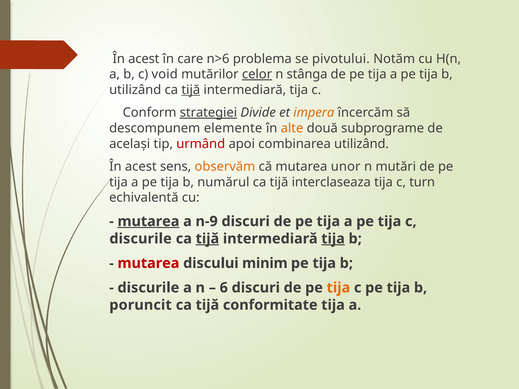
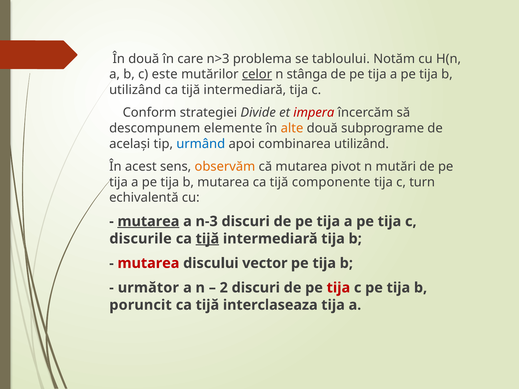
acest: acest -> două (144, 59)
n>6: n>6 -> n>3 (218, 59)
pivotului: pivotului -> tabloului (341, 59)
void: void -> este (165, 74)
tijă underline: present -> none (191, 90)
strategiei underline: present -> none (208, 113)
impera colour: orange -> red (314, 113)
urmând colour: red -> blue (201, 144)
unor: unor -> pivot (346, 167)
b numărul: numărul -> mutarea (223, 182)
interclaseaza: interclaseaza -> componente (331, 182)
n-9: n-9 -> n-3 (207, 222)
tija underline: present -> none (333, 239)
minim: minim -> vector (265, 263)
discurile: discurile -> următor (148, 288)
6: 6 -> 2 (224, 288)
tija colour: orange -> red (338, 288)
conformitate: conformitate -> interclaseaza (270, 305)
